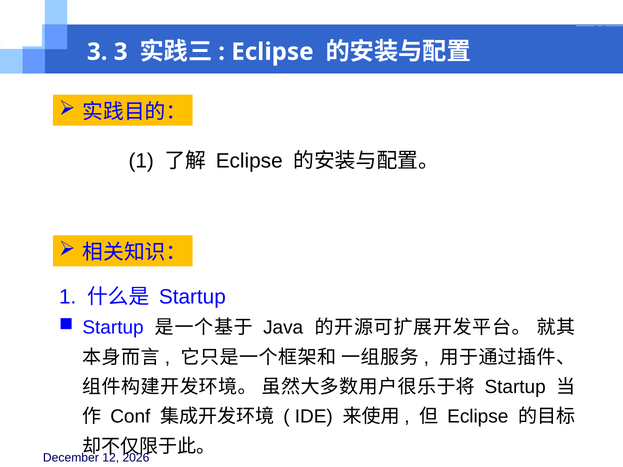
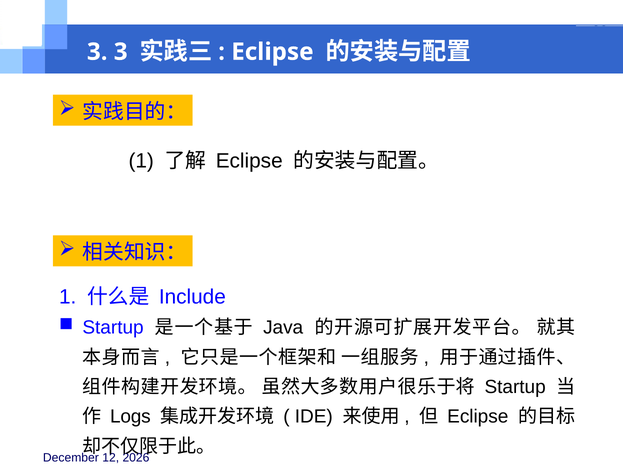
Startup: Startup -> Include (192, 297)
Conf: Conf -> Logs (130, 417)
